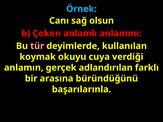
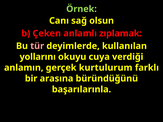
Örnek colour: light blue -> light green (82, 9)
anlamını: anlamını -> zıplamak (121, 33)
koymak: koymak -> yollarını (38, 57)
adlandırılan: adlandırılan -> kurtulurum (106, 68)
